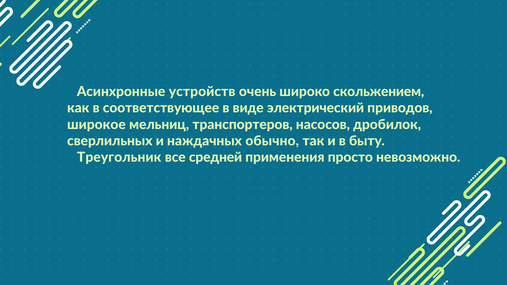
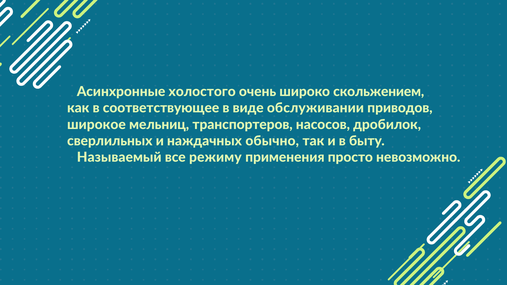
устройств: устройств -> холостого (202, 92)
электрический: электрический -> обслуживании (315, 108)
Треугольник: Треугольник -> Называемый (119, 158)
средней: средней -> режиму (215, 158)
